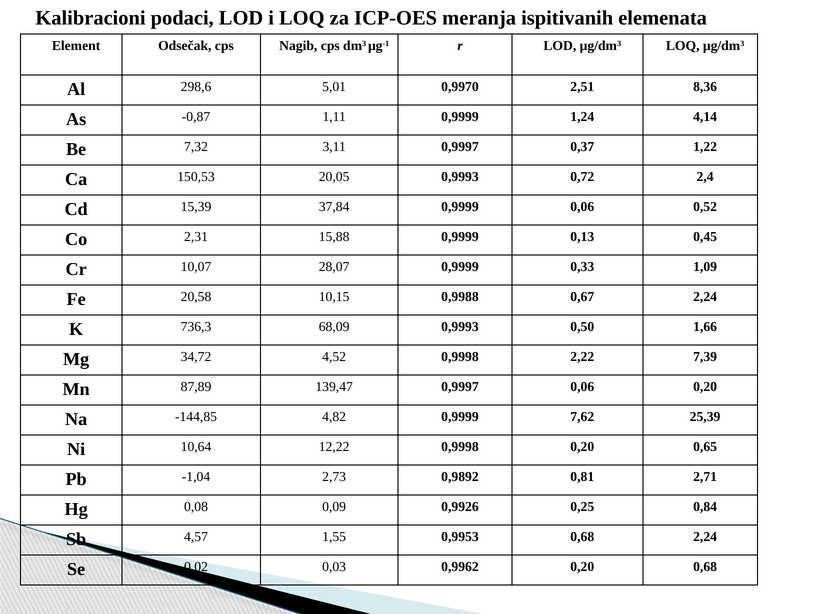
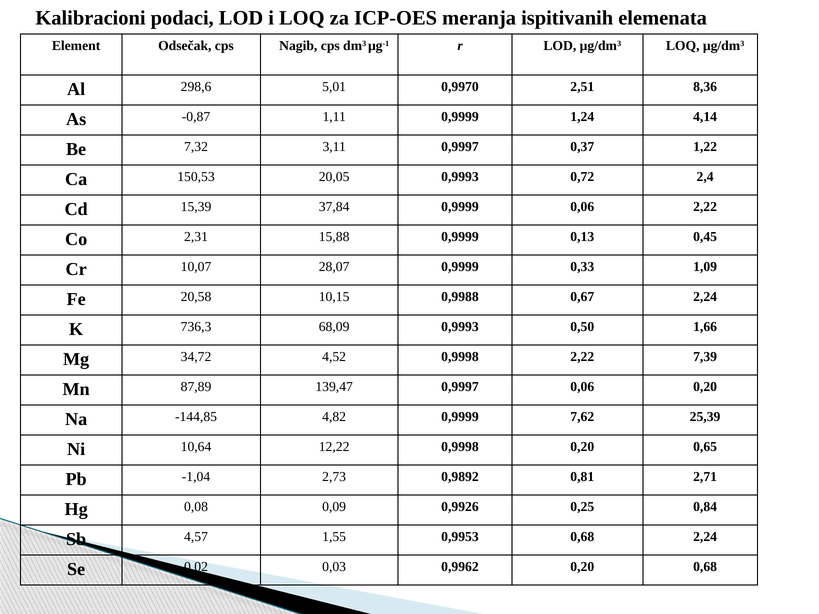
0,06 0,52: 0,52 -> 2,22 (705, 207)
